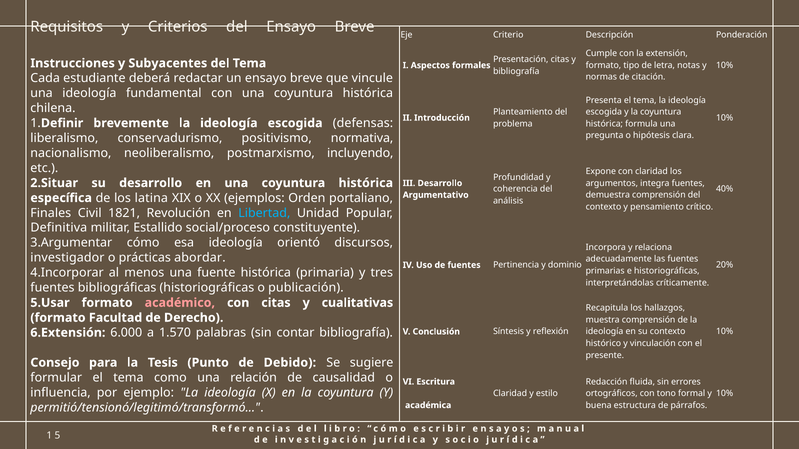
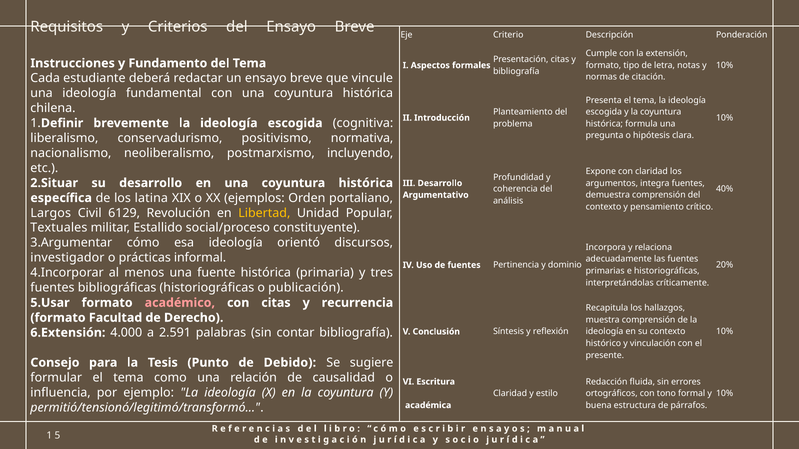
Subyacentes: Subyacentes -> Fundamento (168, 63)
defensas: defensas -> cognitiva (363, 123)
Finales: Finales -> Largos (51, 213)
1821: 1821 -> 6129 (124, 213)
Libertad colour: light blue -> yellow (264, 213)
Definitiva: Definitiva -> Textuales (59, 228)
abordar: abordar -> informal (200, 258)
cualitativas: cualitativas -> recurrencia (357, 303)
6.000: 6.000 -> 4.000 (126, 333)
1.570: 1.570 -> 2.591 (175, 333)
